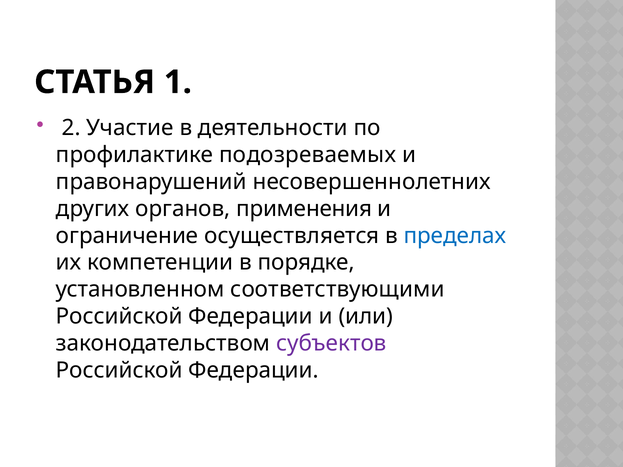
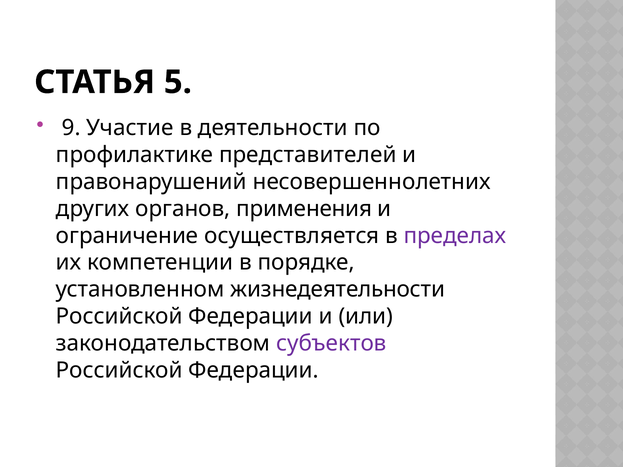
1: 1 -> 5 (178, 82)
2: 2 -> 9 (71, 128)
подозреваемых: подозреваемых -> представителей (308, 155)
пределах colour: blue -> purple (455, 236)
соответствующими: соответствующими -> жизнедеятельности (338, 290)
